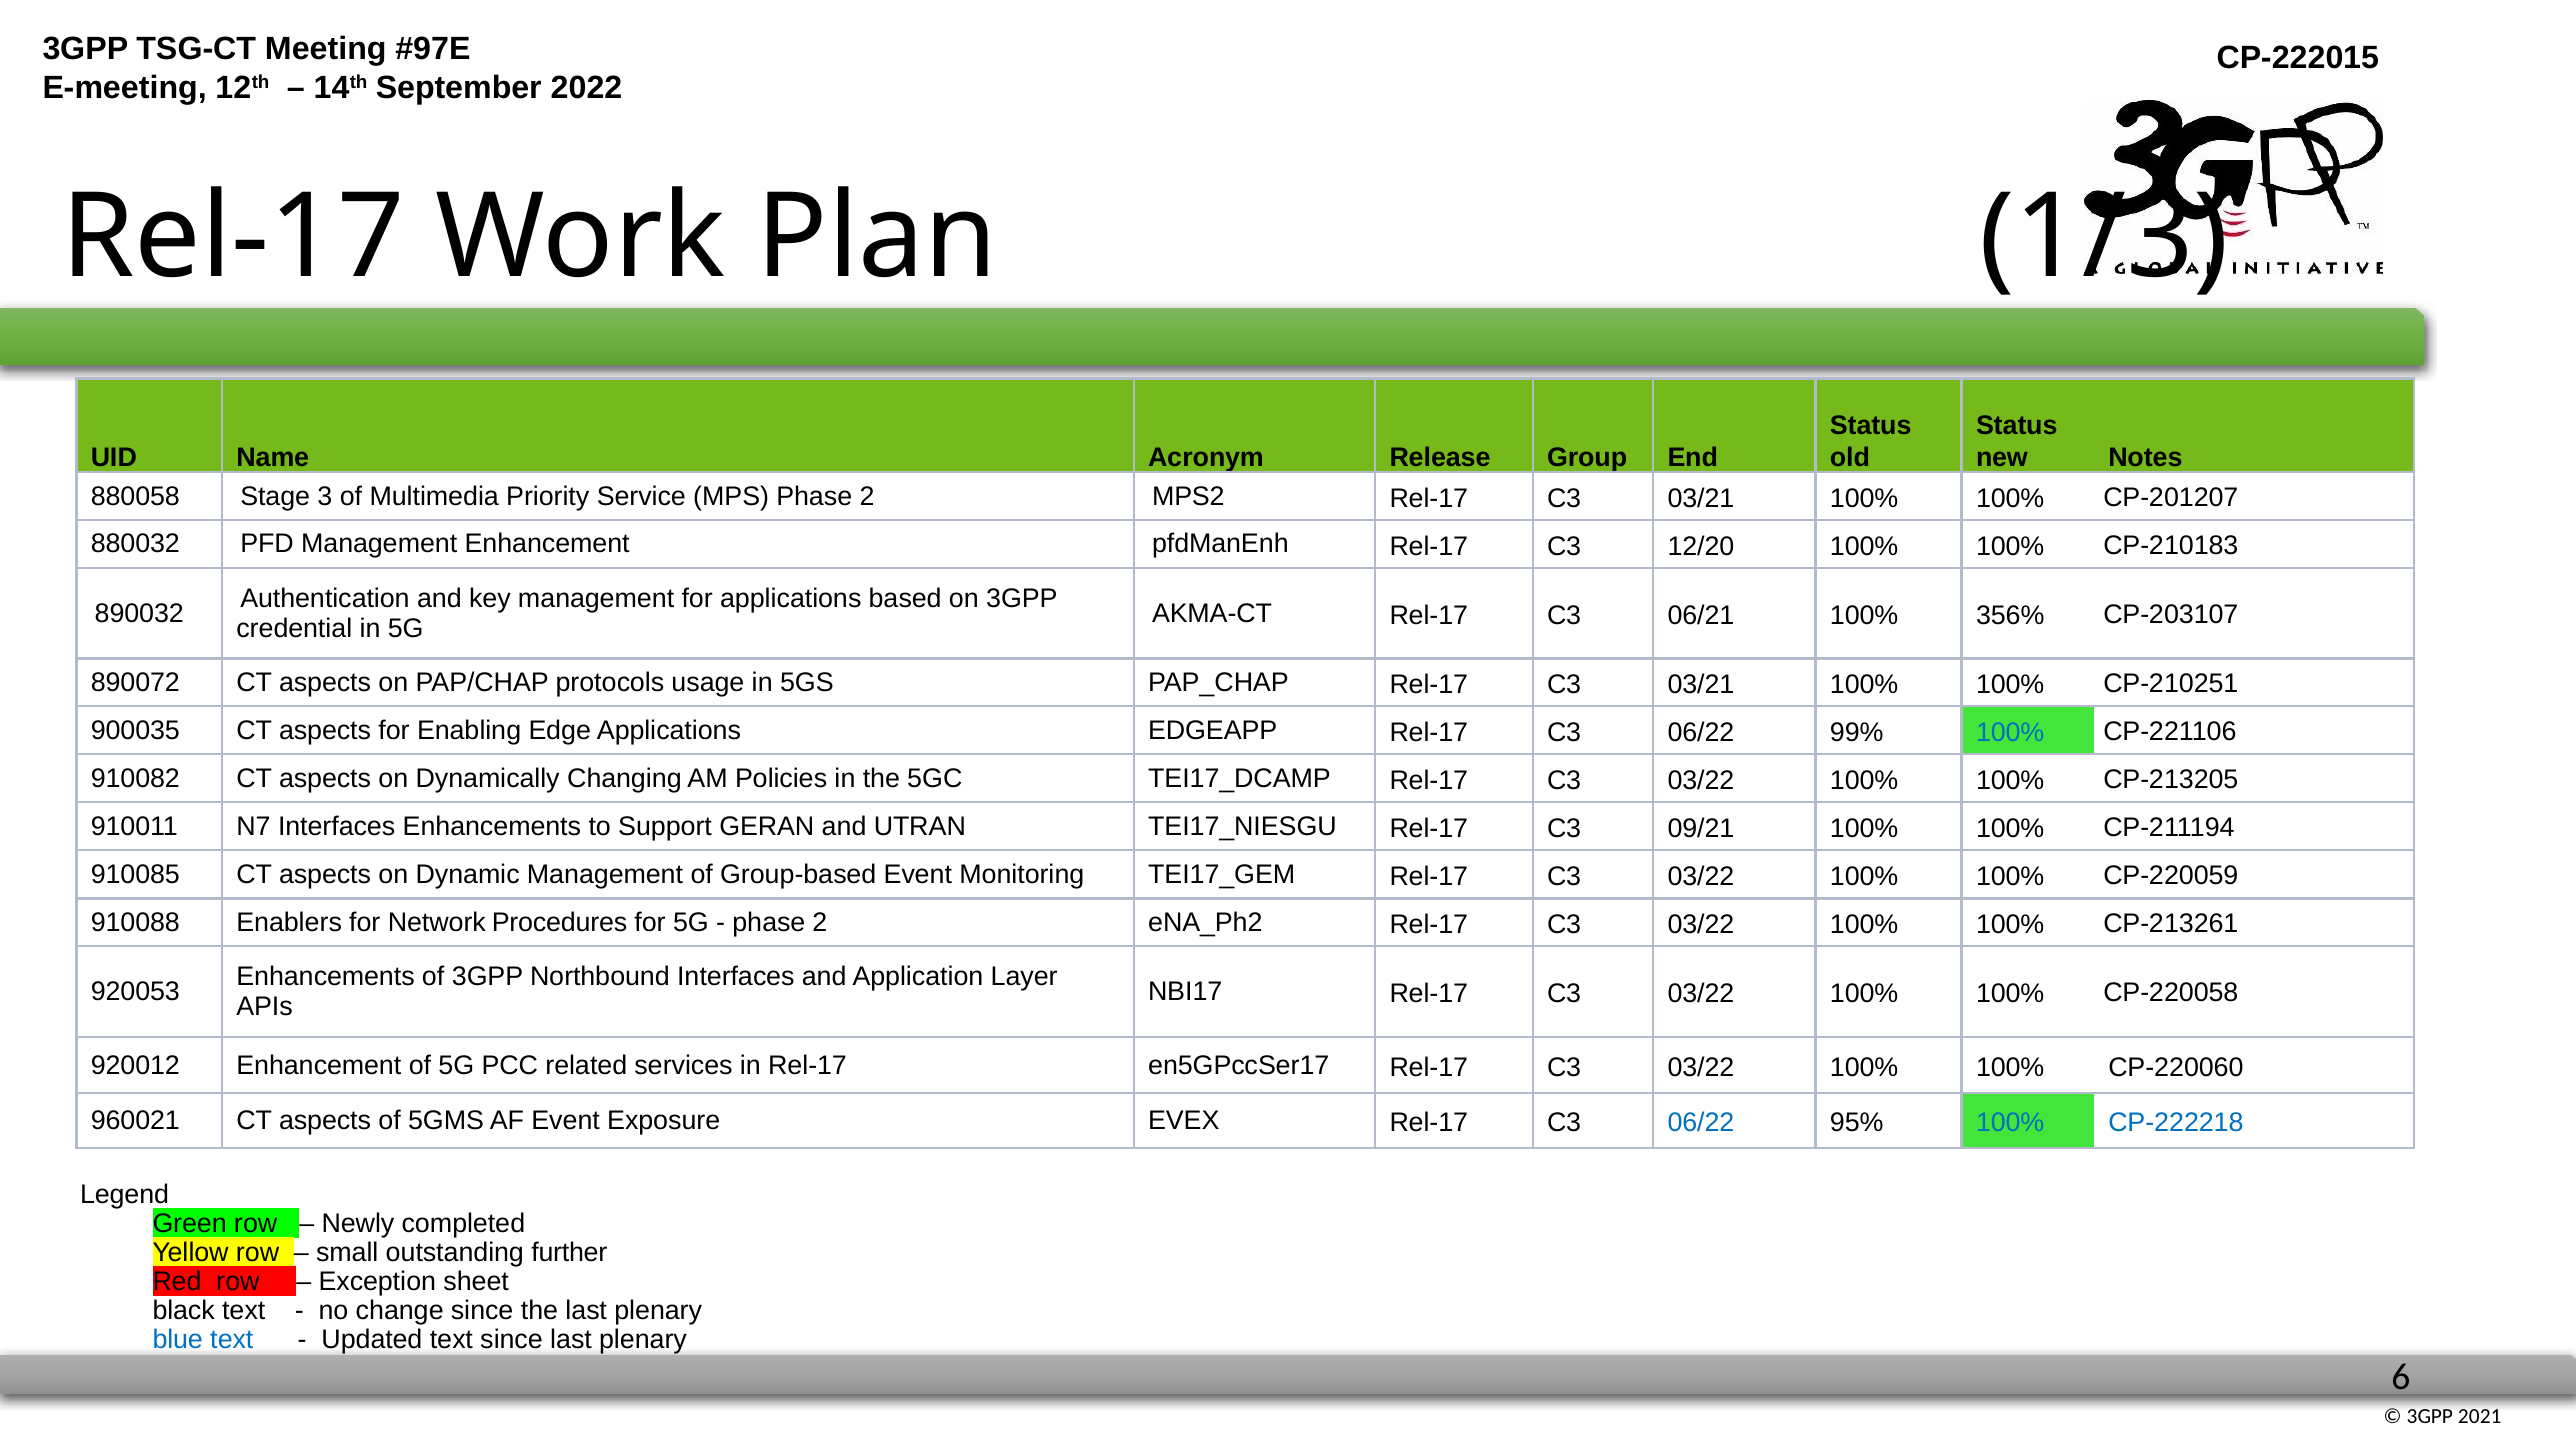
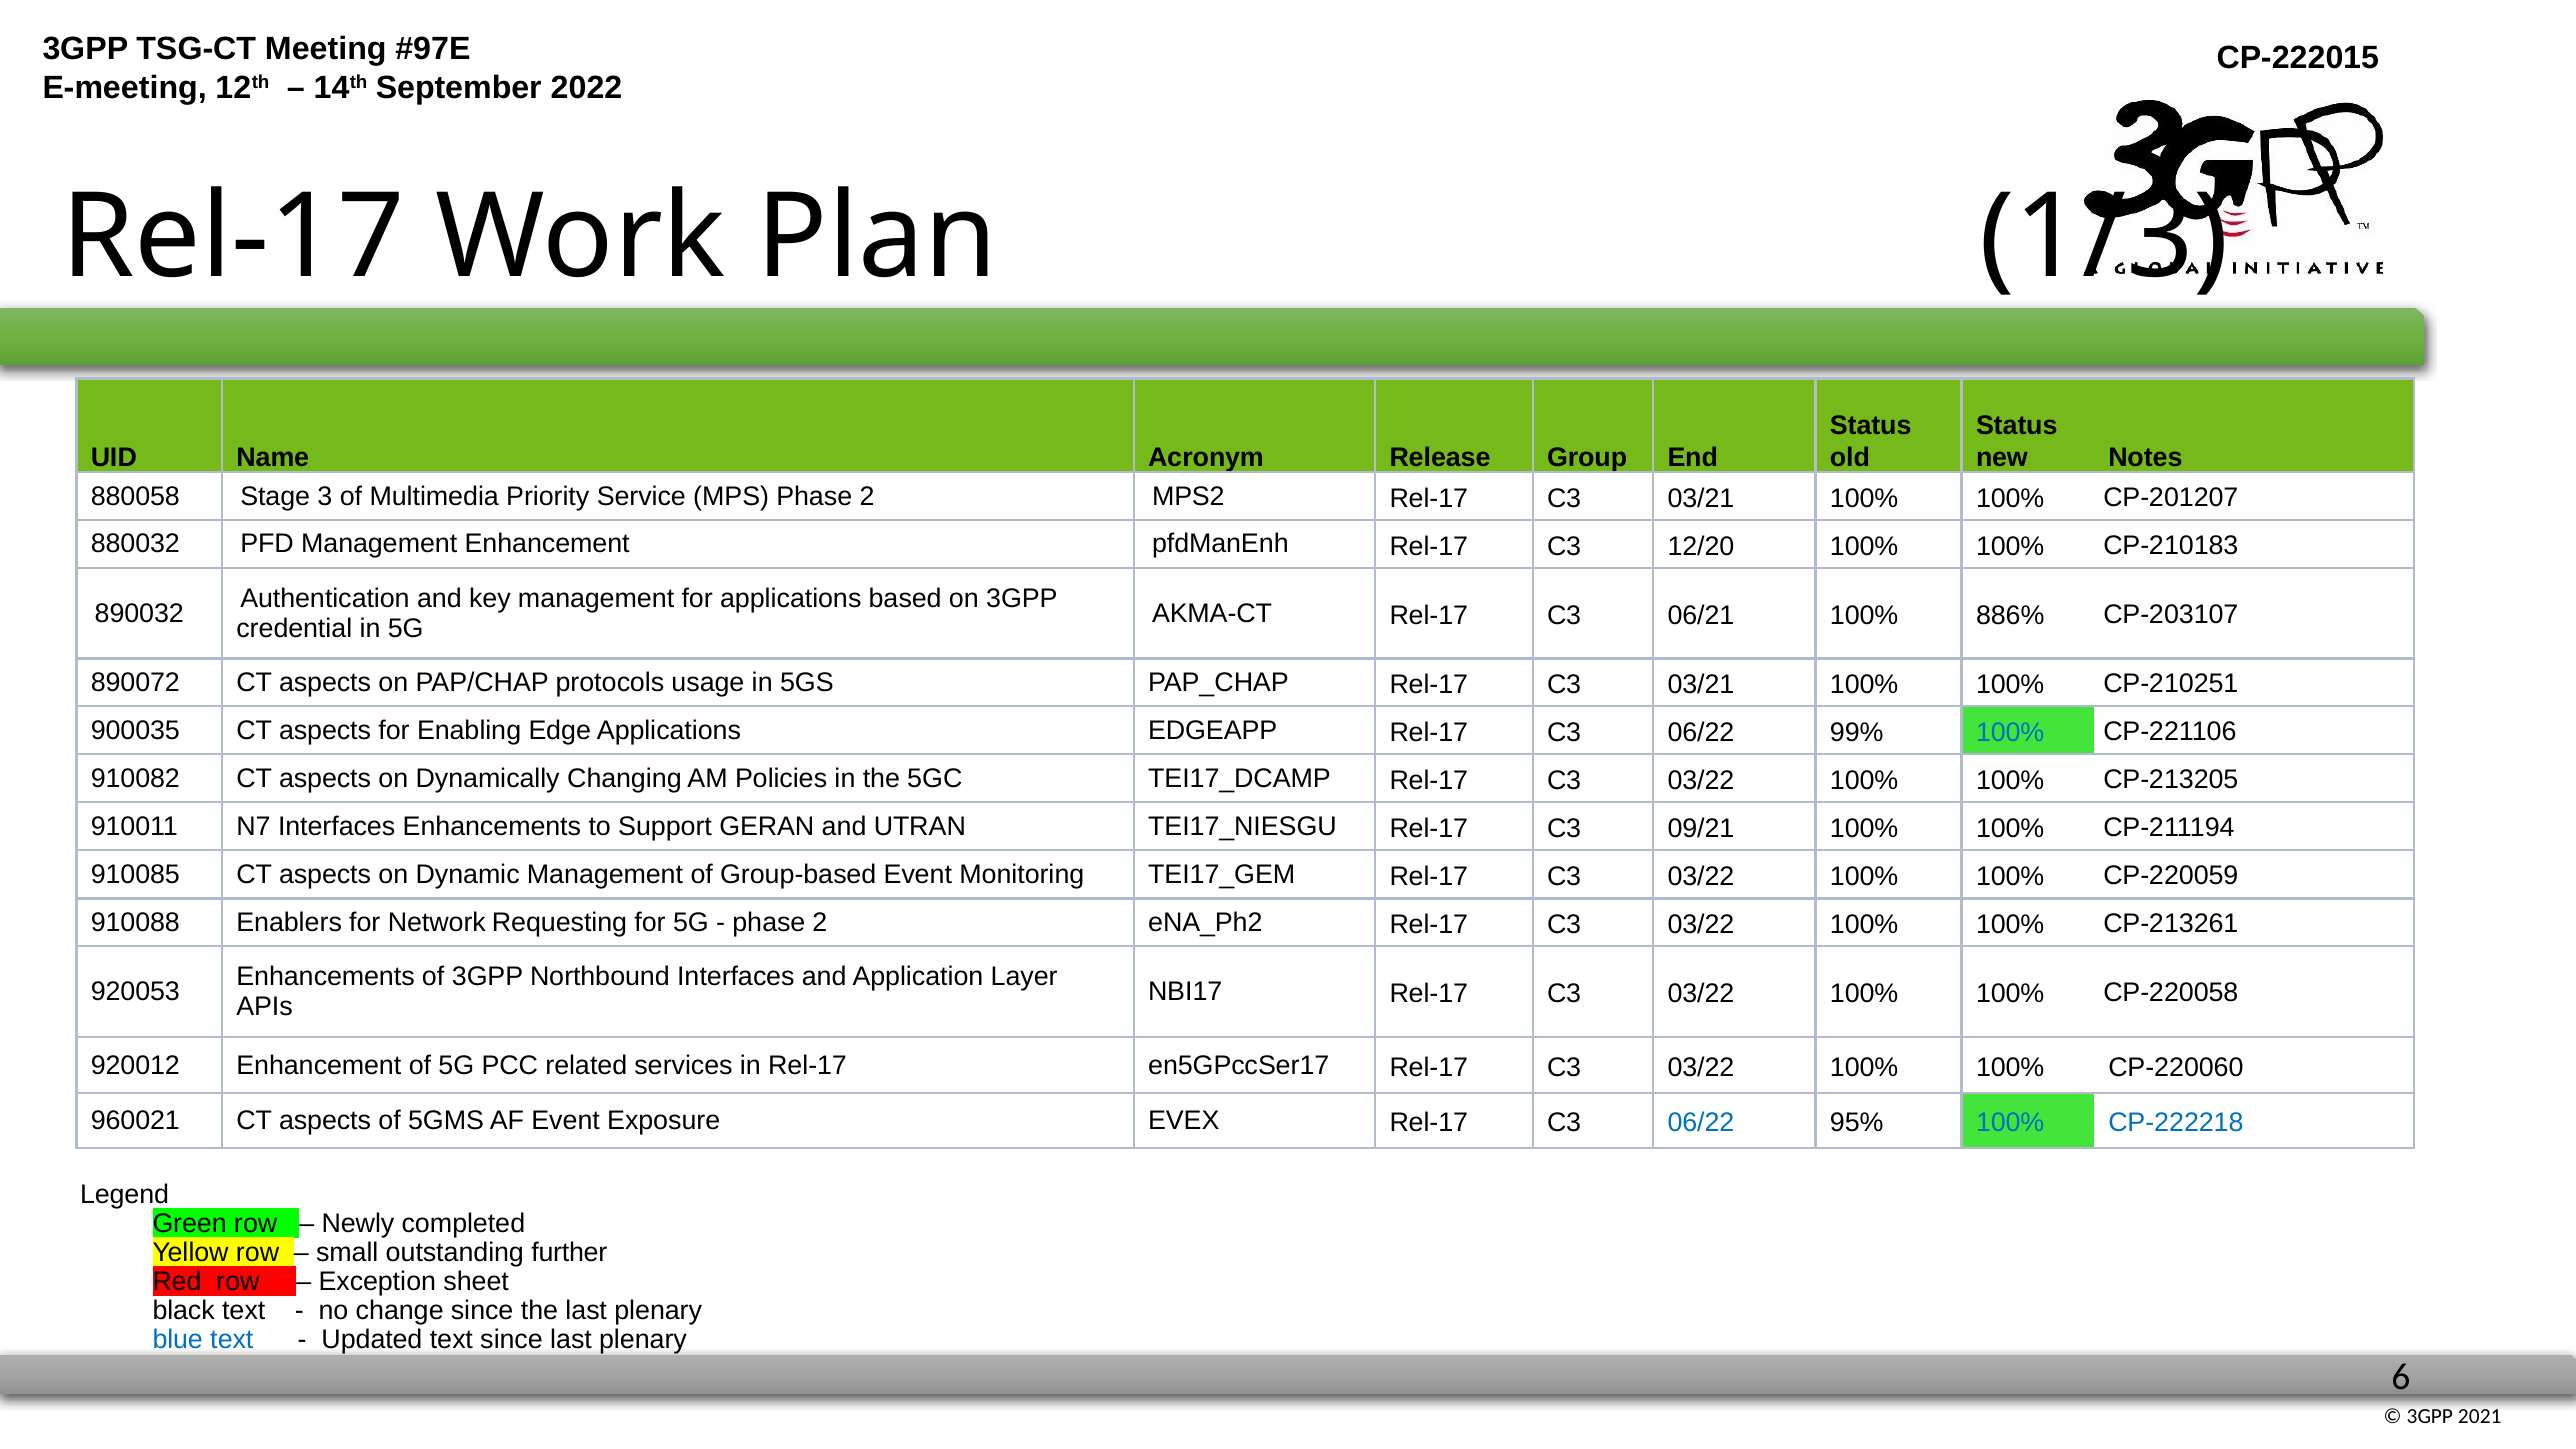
356%: 356% -> 886% (2010, 615)
Procedures: Procedures -> Requesting (559, 923)
